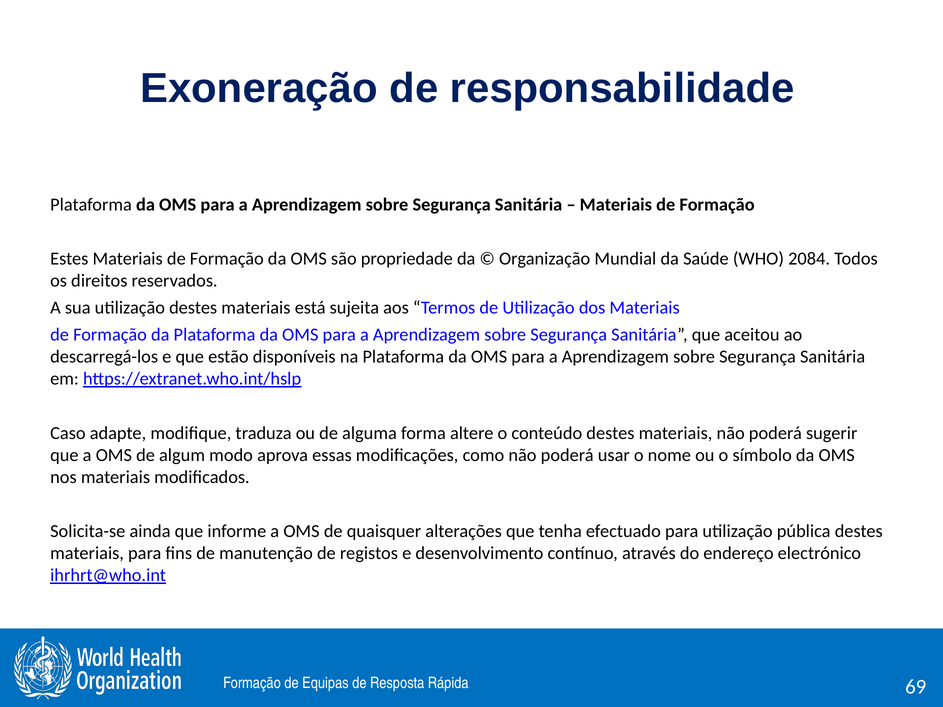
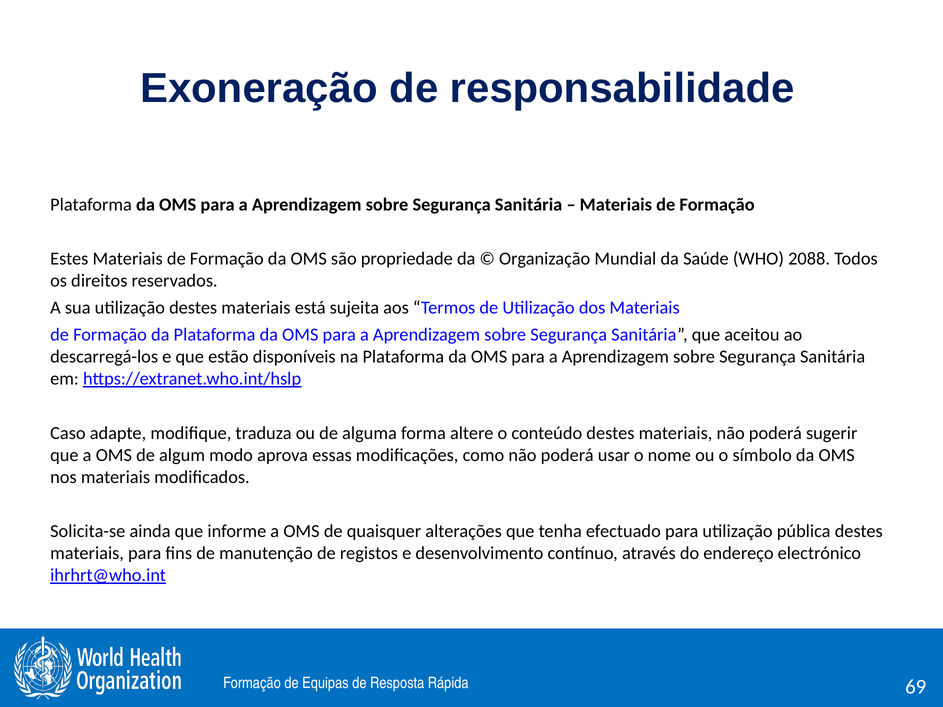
2084: 2084 -> 2088 (809, 259)
